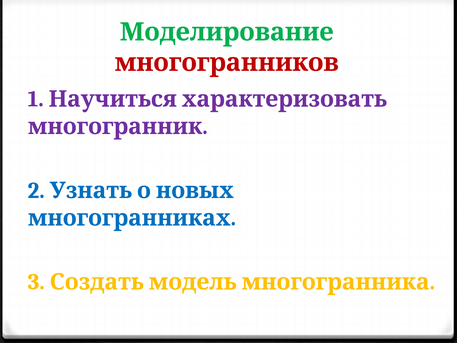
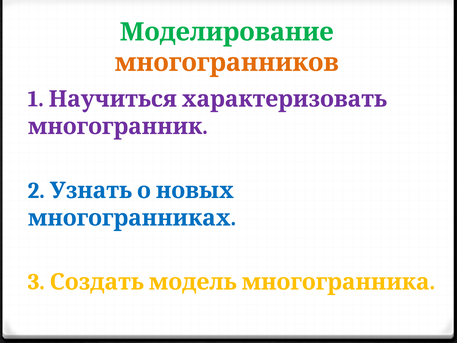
многогранников colour: red -> orange (227, 62)
